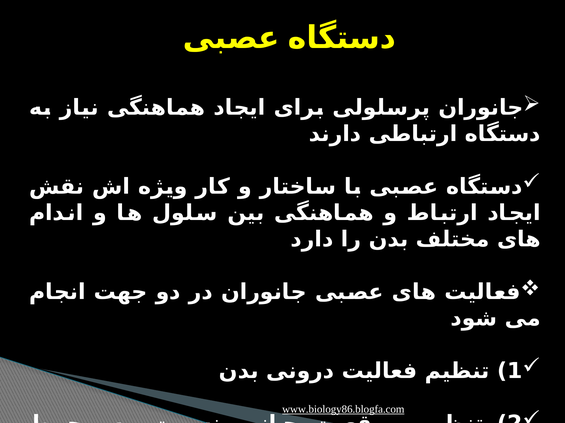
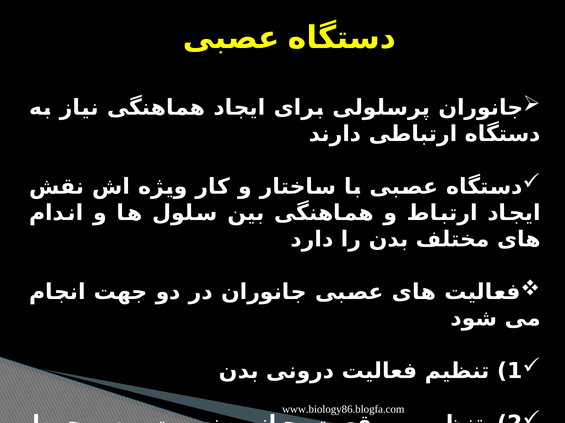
www.biology86.blogfa.com underline: present -> none (343, 410)
